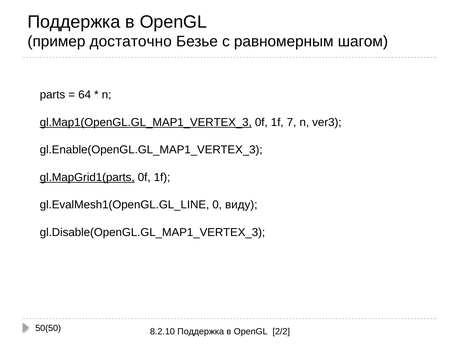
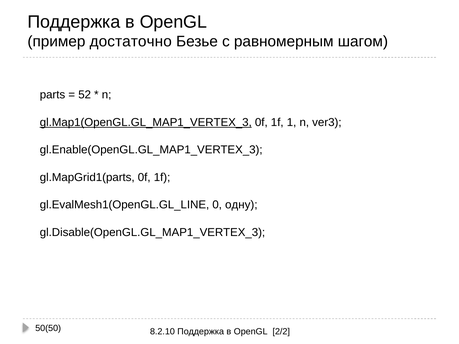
64: 64 -> 52 (85, 95)
7: 7 -> 1 (292, 122)
gl.MapGrid1(parts underline: present -> none (87, 177)
виду: виду -> одну (241, 205)
